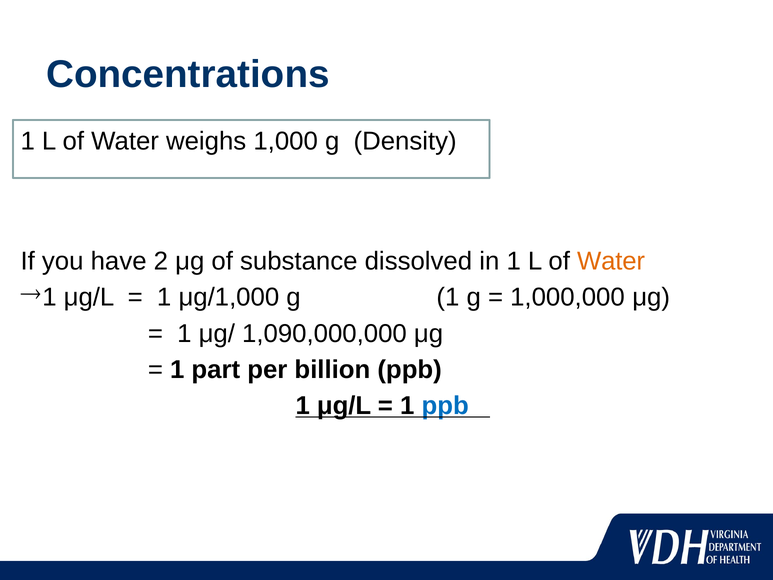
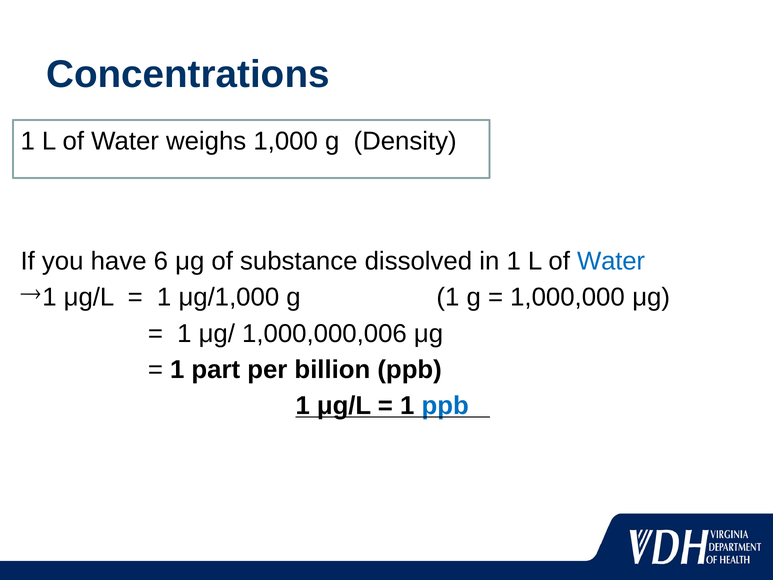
2: 2 -> 6 (161, 261)
Water colour: orange -> blue (611, 261)
1,090,000,000: 1,090,000,000 -> 1,000,000,006 (324, 333)
